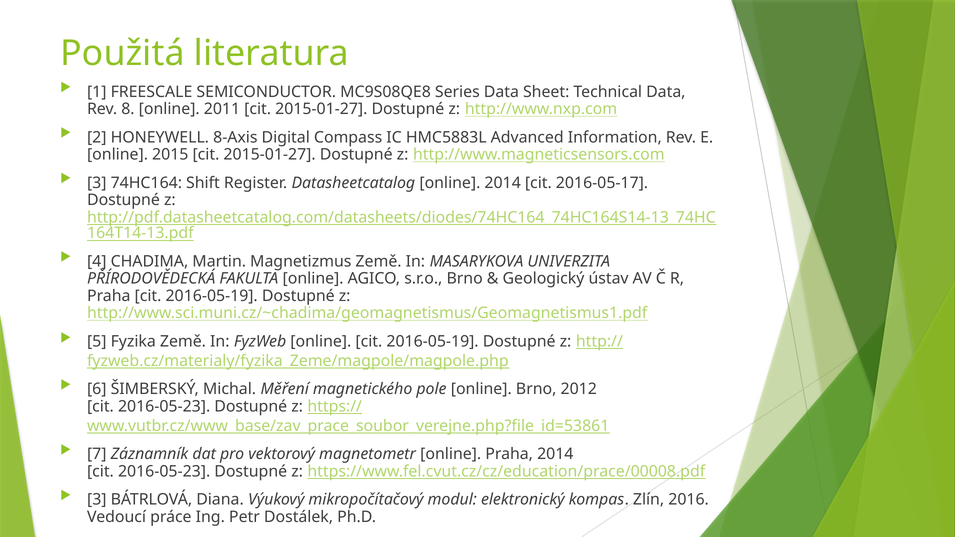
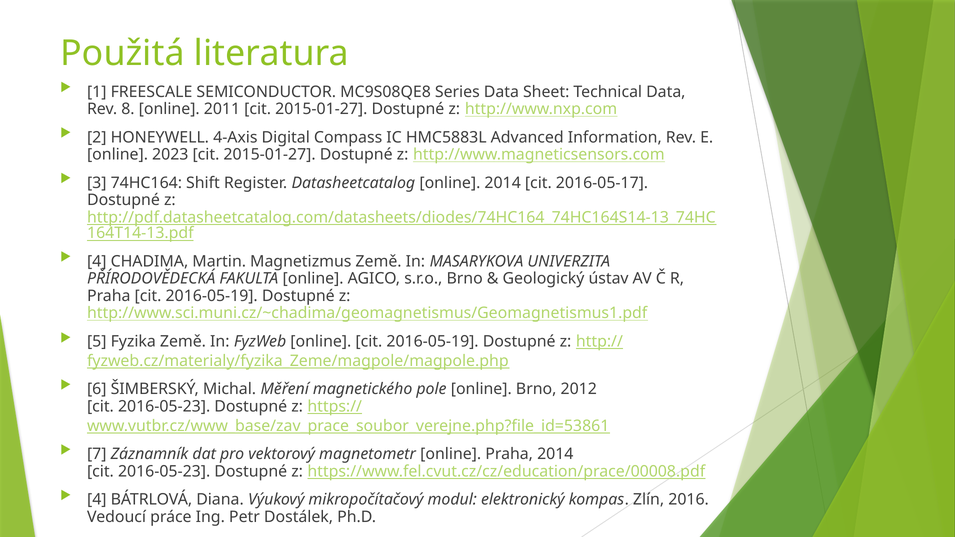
8-Axis: 8-Axis -> 4-Axis (235, 137)
2015: 2015 -> 2023 (170, 155)
3: 3 -> 4 (97, 500)
